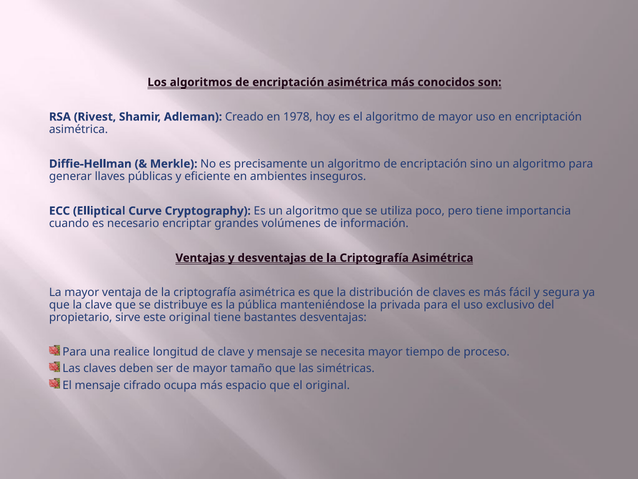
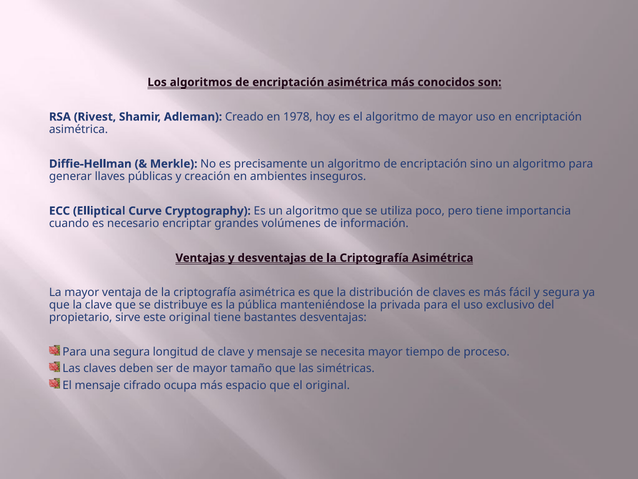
eficiente: eficiente -> creación (207, 176)
una realice: realice -> segura (132, 352)
